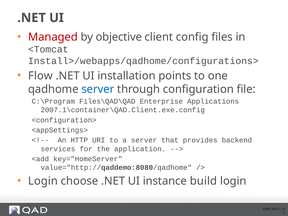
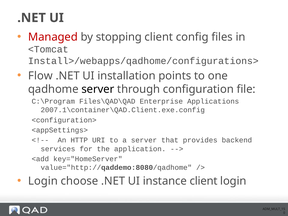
objective: objective -> stopping (119, 37)
server colour: blue -> black (98, 89)
instance build: build -> client (204, 181)
